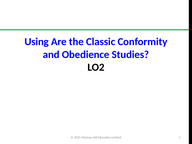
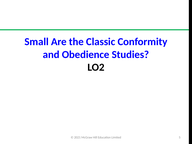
Using: Using -> Small (37, 42)
